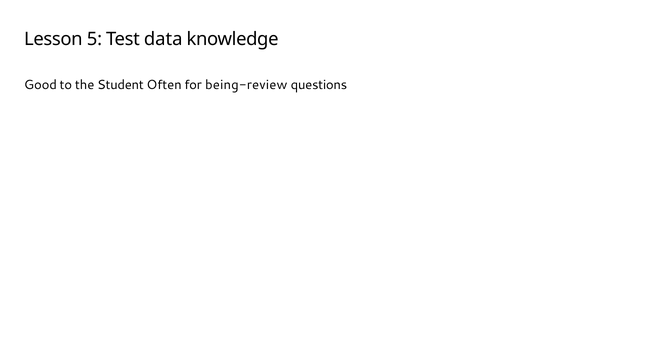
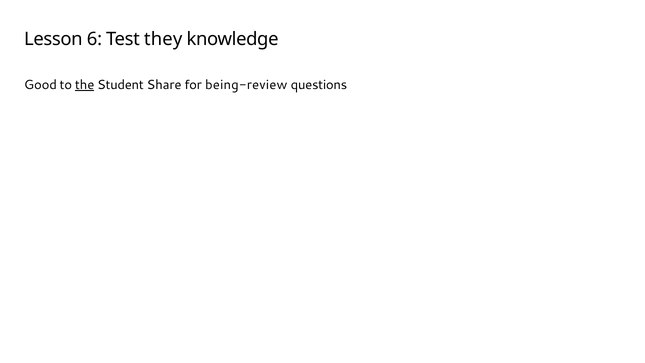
5: 5 -> 6 (94, 39)
data: data -> they (163, 39)
the underline: none -> present (85, 85)
Often: Often -> Share (164, 85)
